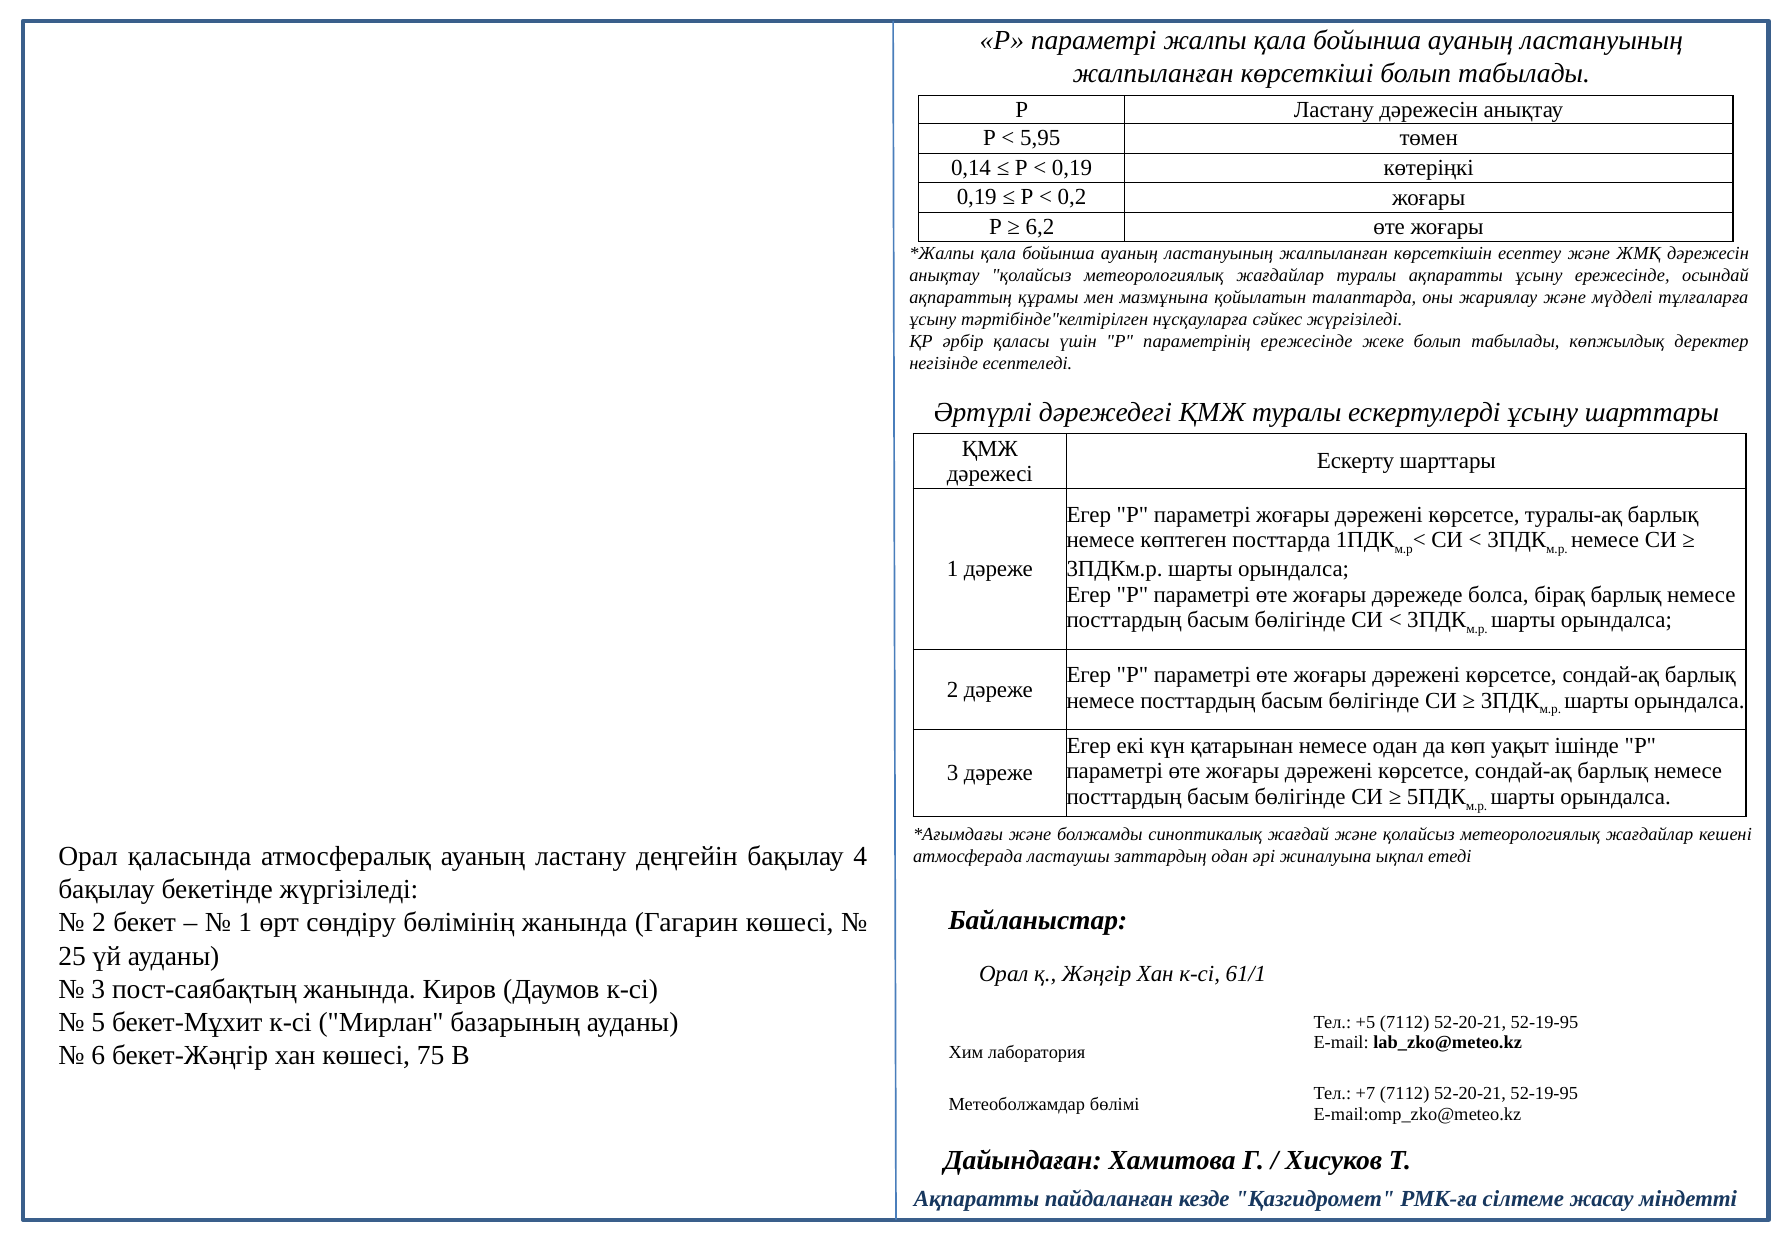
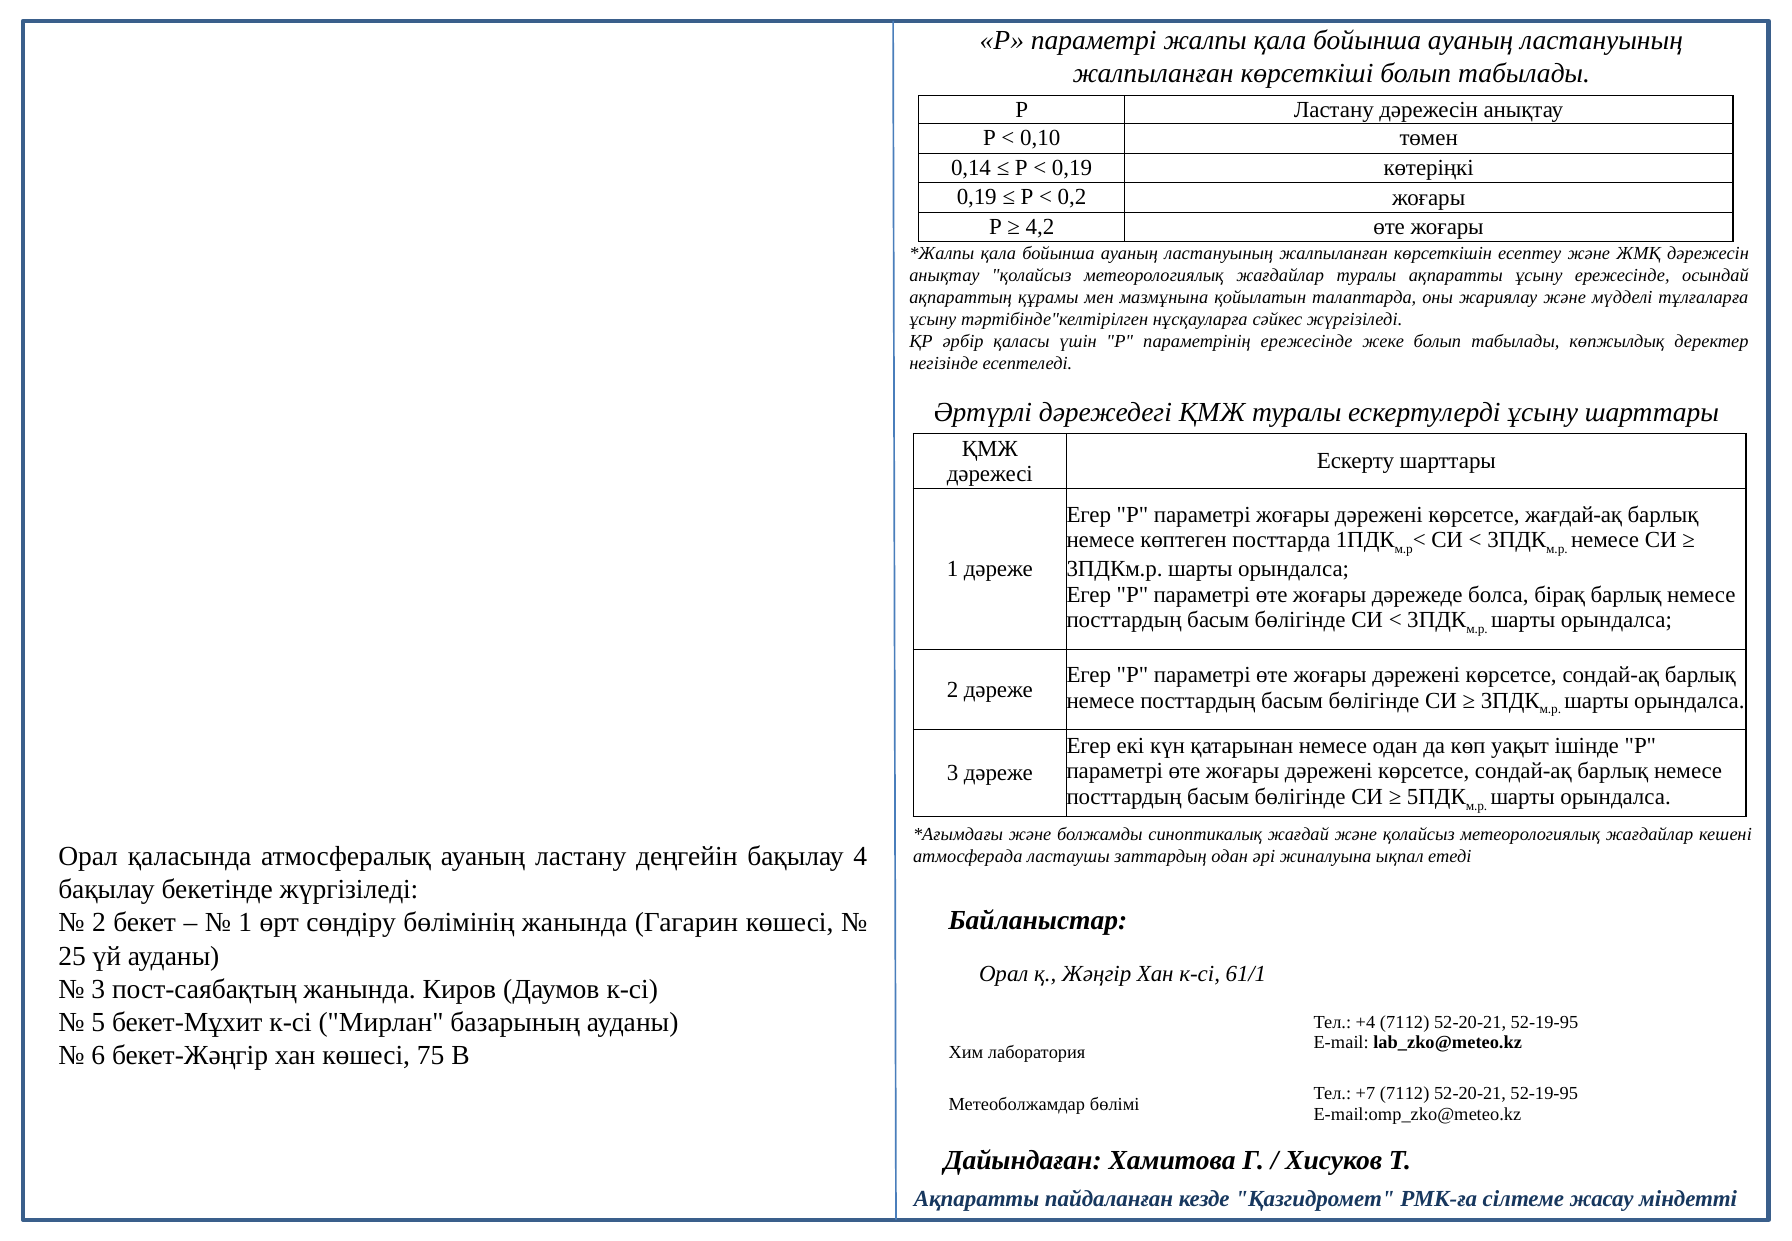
5,95: 5,95 -> 0,10 (1040, 138)
6,2: 6,2 -> 4,2 (1040, 227)
туралы-ақ: туралы-ақ -> жағдай-ақ (1574, 515)
+5: +5 -> +4 (1365, 1022)
